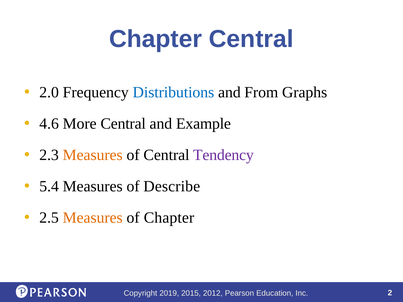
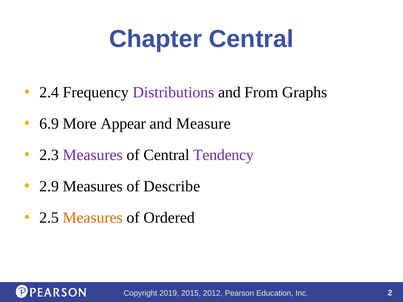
2.0: 2.0 -> 2.4 (49, 92)
Distributions colour: blue -> purple (173, 92)
4.6: 4.6 -> 6.9 (49, 124)
More Central: Central -> Appear (123, 124)
Example: Example -> Measure (203, 124)
Measures colour: orange -> purple (93, 155)
5.4: 5.4 -> 2.9 (49, 187)
of Chapter: Chapter -> Ordered (169, 218)
